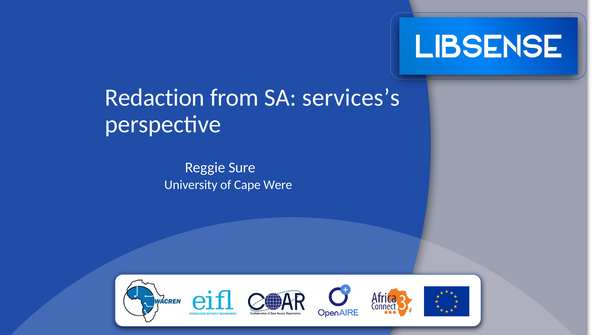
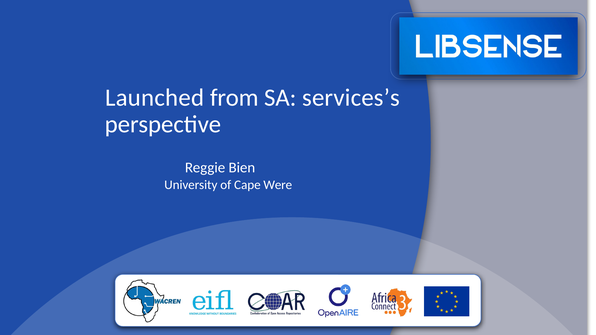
Redaction: Redaction -> Launched (155, 98)
Sure: Sure -> Bien (242, 168)
